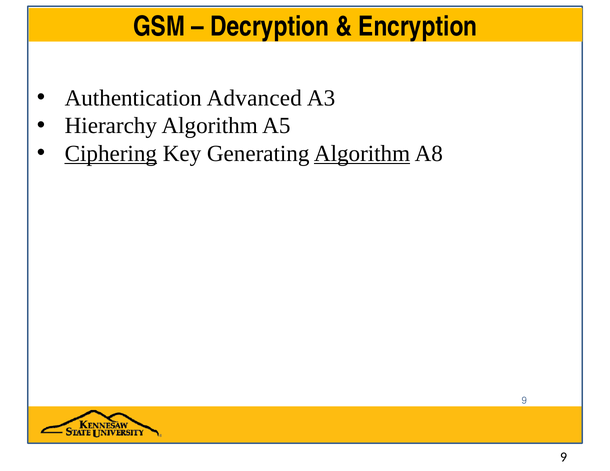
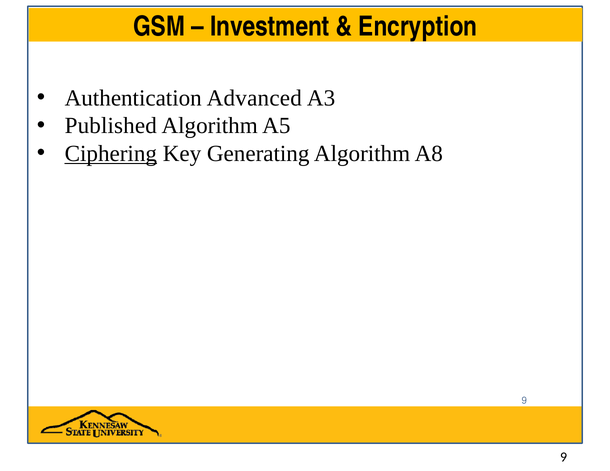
Decryption: Decryption -> Investment (270, 27)
Hierarchy: Hierarchy -> Published (111, 126)
Algorithm underline: present -> none (362, 154)
